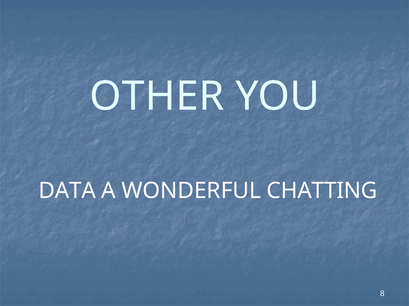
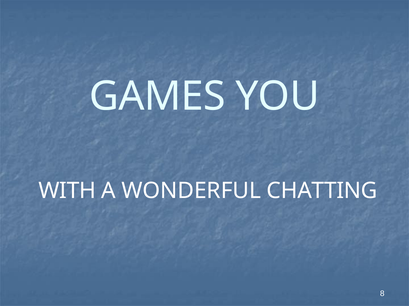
OTHER: OTHER -> GAMES (157, 97)
DATA: DATA -> WITH (67, 191)
